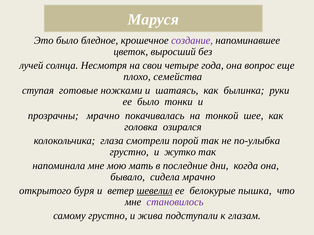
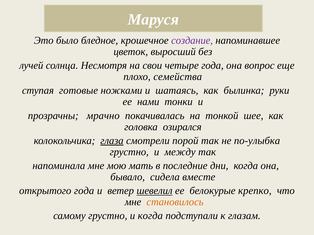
ее было: было -> нами (148, 102)
глаза underline: none -> present (112, 141)
жутко: жутко -> между (180, 152)
сидела мрачно: мрачно -> вместе (199, 177)
открытого буря: буря -> года (84, 191)
пышка: пышка -> крепко (255, 191)
становилось colour: purple -> orange (175, 202)
и жива: жива -> когда (150, 216)
